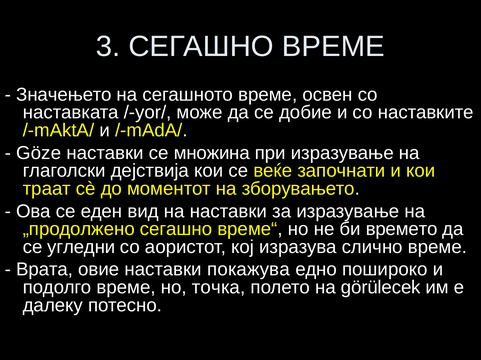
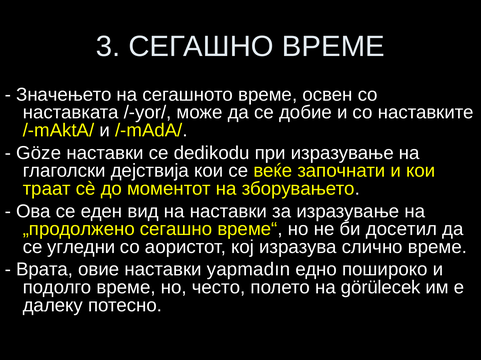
множина: множина -> dedikodu (212, 153)
времето: времето -> досетил (402, 230)
покажува: покажува -> yapmadın (249, 270)
точка: точка -> често (219, 288)
